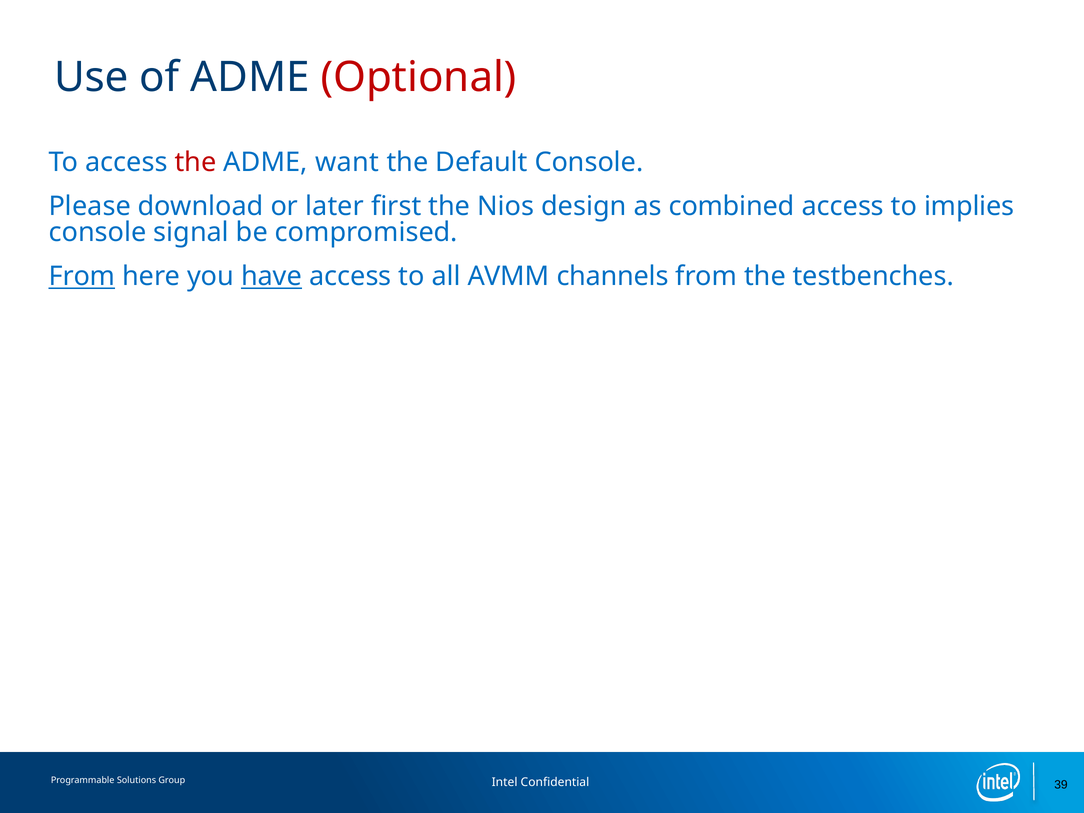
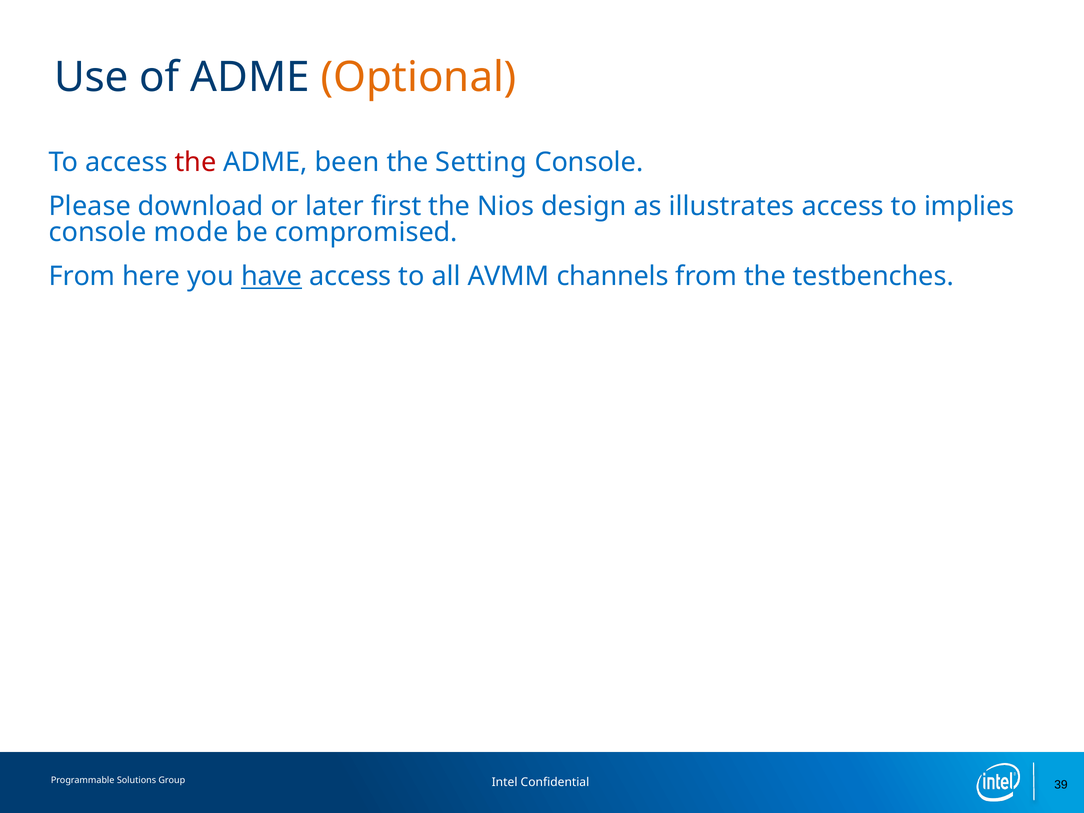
Optional colour: red -> orange (419, 77)
want: want -> been (347, 162)
Default: Default -> Setting (481, 162)
combined: combined -> illustrates (732, 206)
signal: signal -> mode (191, 232)
From underline: present -> none (82, 276)
